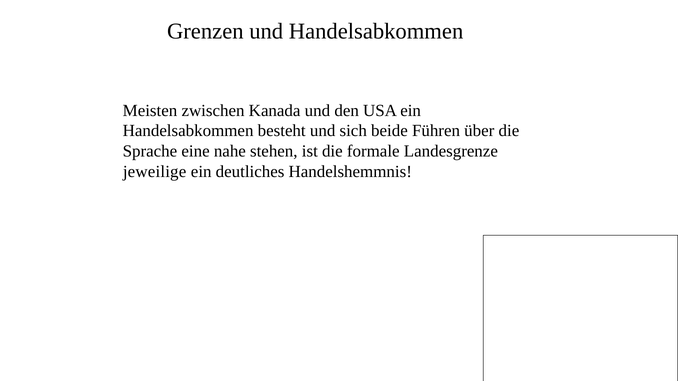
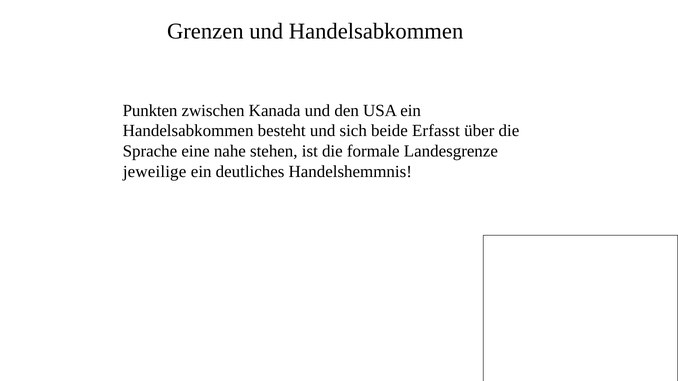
Meisten: Meisten -> Punkten (150, 111)
Führen: Führen -> Erfasst (436, 131)
